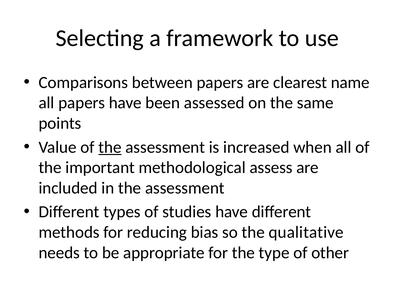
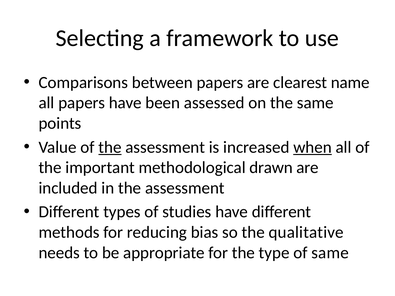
when underline: none -> present (313, 147)
assess: assess -> drawn (271, 168)
of other: other -> same (330, 253)
